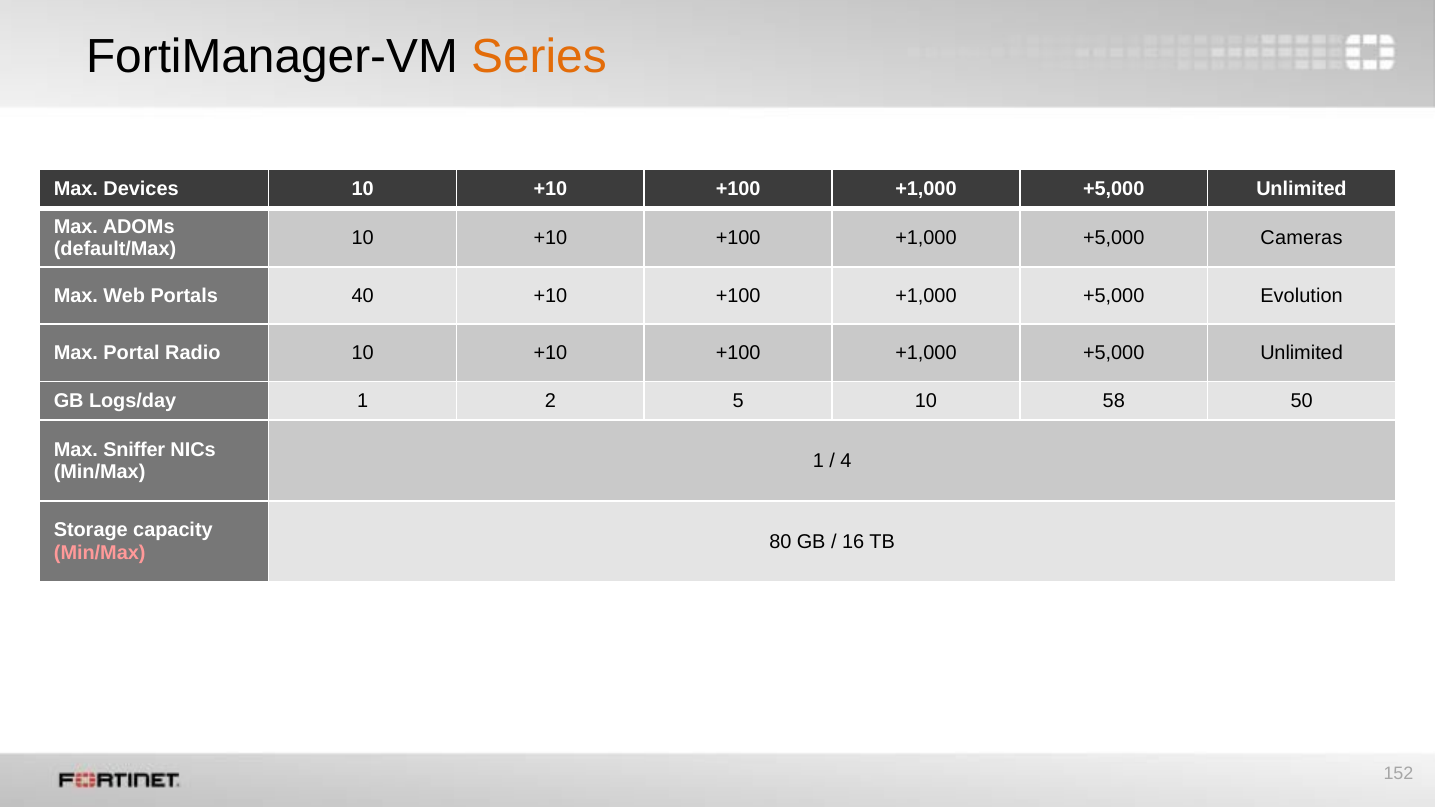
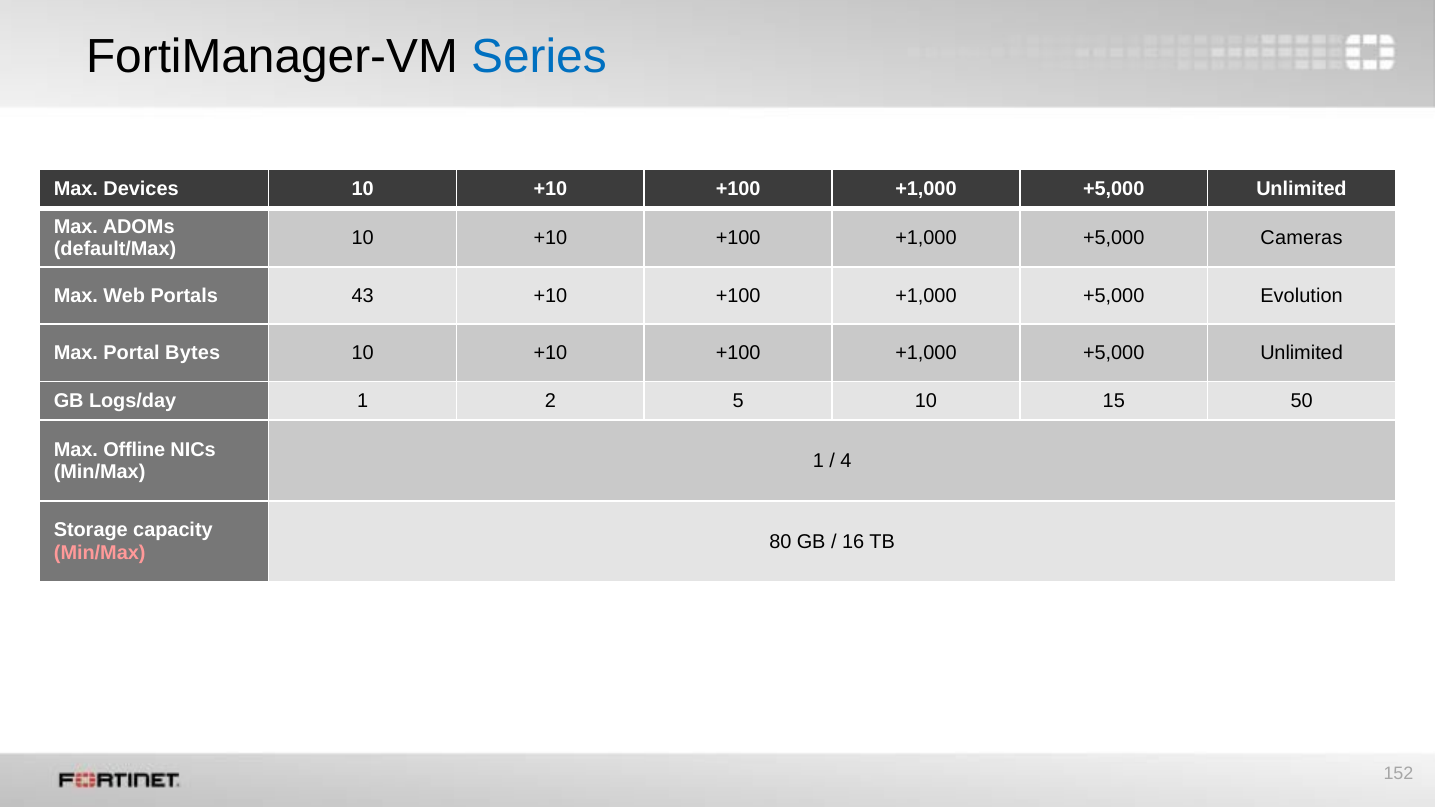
Series colour: orange -> blue (539, 56)
40: 40 -> 43 (363, 296)
Radio: Radio -> Bytes (193, 353)
58: 58 -> 15 (1114, 401)
Sniffer: Sniffer -> Offline (134, 450)
